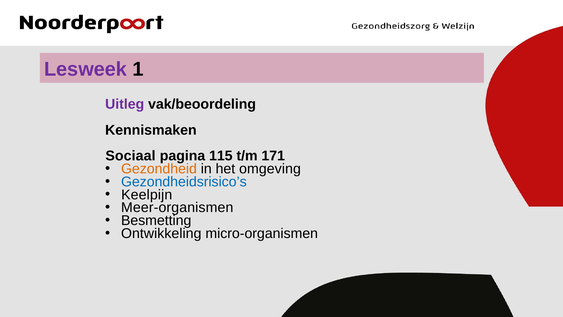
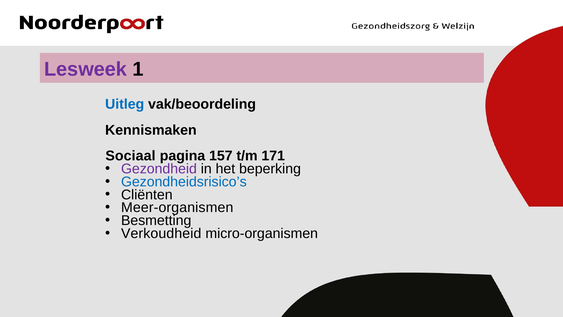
Uitleg colour: purple -> blue (125, 104)
115: 115 -> 157 (221, 156)
Gezondheid colour: orange -> purple (159, 169)
omgeving: omgeving -> beperking (270, 169)
Keelpijn: Keelpijn -> Cliënten (147, 195)
Ontwikkeling: Ontwikkeling -> Verkoudheid (161, 233)
